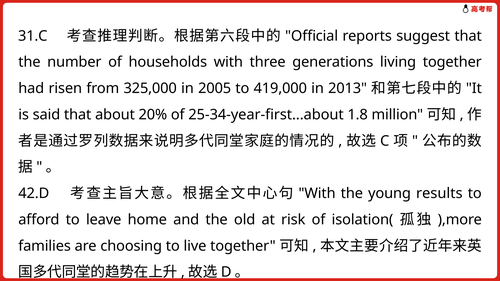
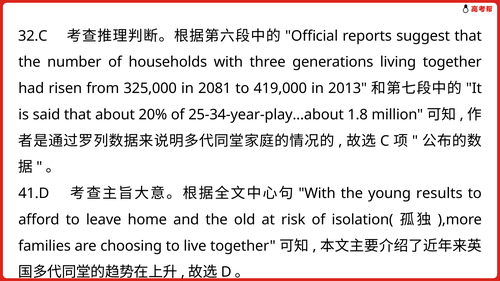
31.C: 31.C -> 32.C (33, 36)
2005: 2005 -> 2081 (215, 88)
25-34-year-first...about: 25-34-year-first...about -> 25-34-year-play...about (266, 115)
42.D: 42.D -> 41.D (34, 194)
